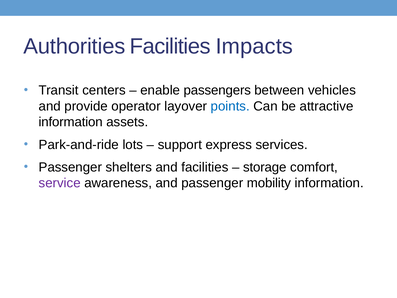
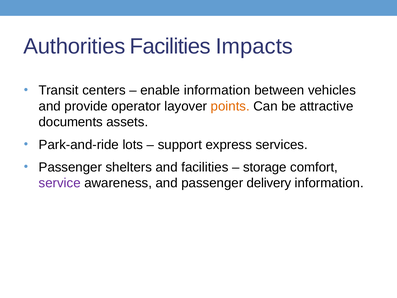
enable passengers: passengers -> information (217, 90)
points colour: blue -> orange (230, 106)
information: information -> documents (71, 122)
mobility: mobility -> delivery (269, 183)
